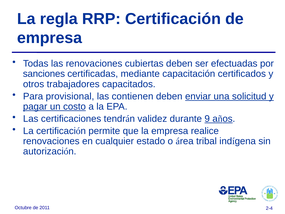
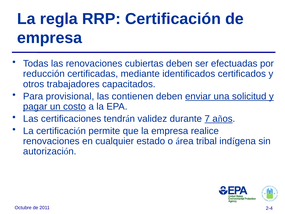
sanciones: sanciones -> reducción (44, 74)
capacitación: capacitación -> identificados (189, 74)
9: 9 -> 7 (207, 119)
